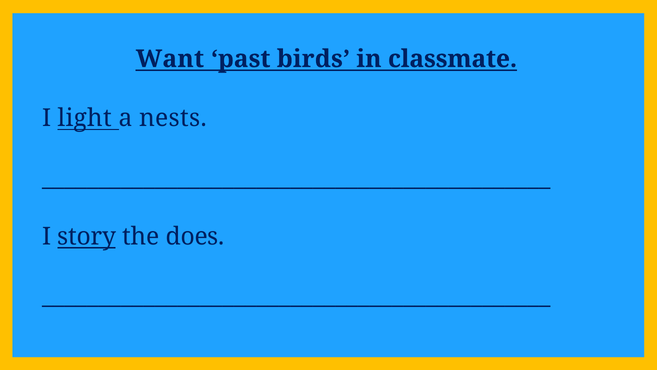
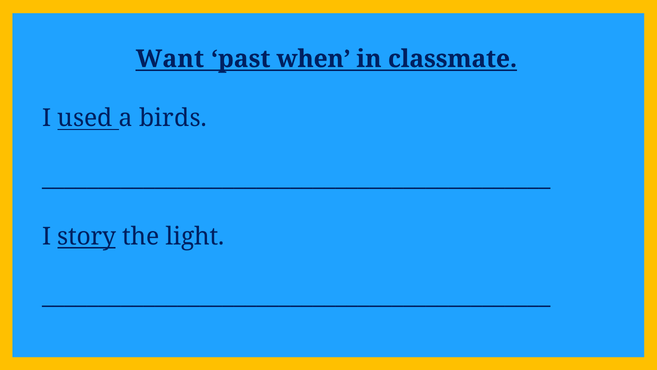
birds: birds -> when (314, 59)
light: light -> used (85, 118)
nests: nests -> birds (173, 118)
does: does -> light (195, 236)
